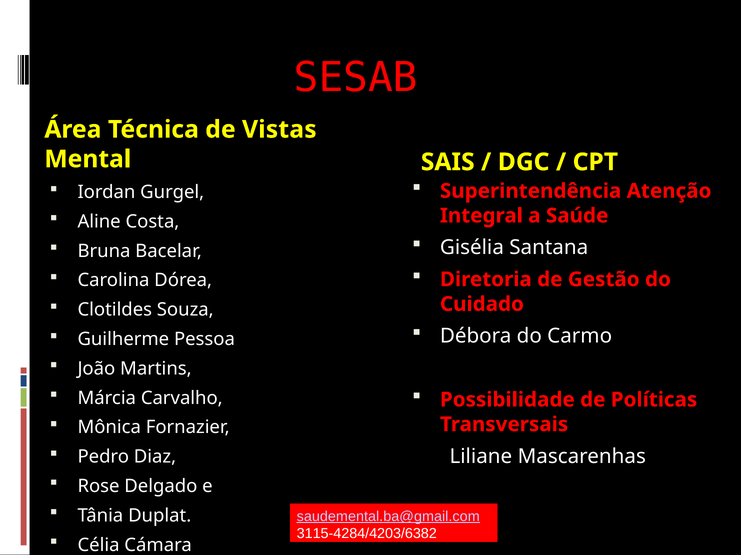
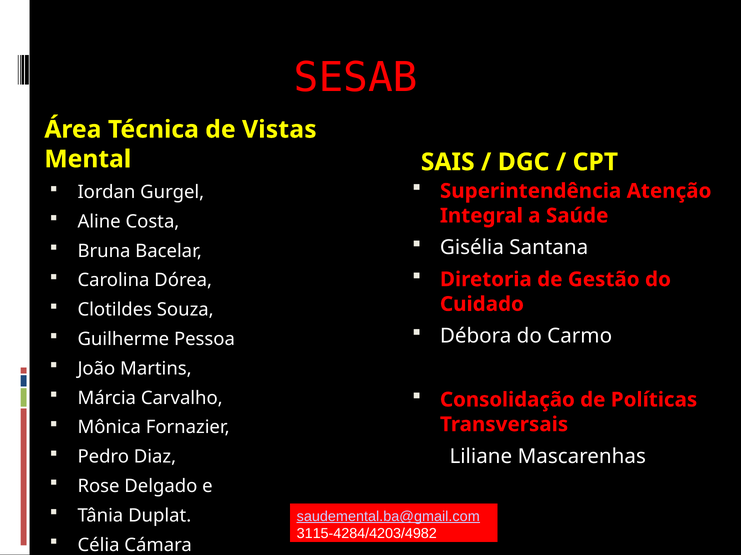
Possibilidade: Possibilidade -> Consolidação (507, 400)
3115-4284/4203/6382: 3115-4284/4203/6382 -> 3115-4284/4203/4982 (367, 534)
